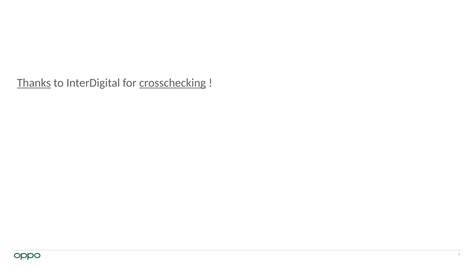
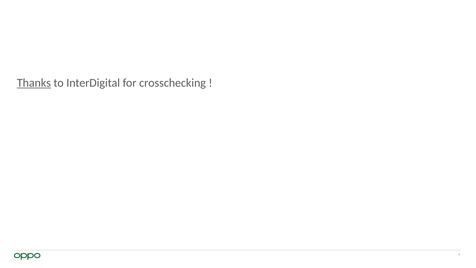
crosschecking underline: present -> none (173, 83)
